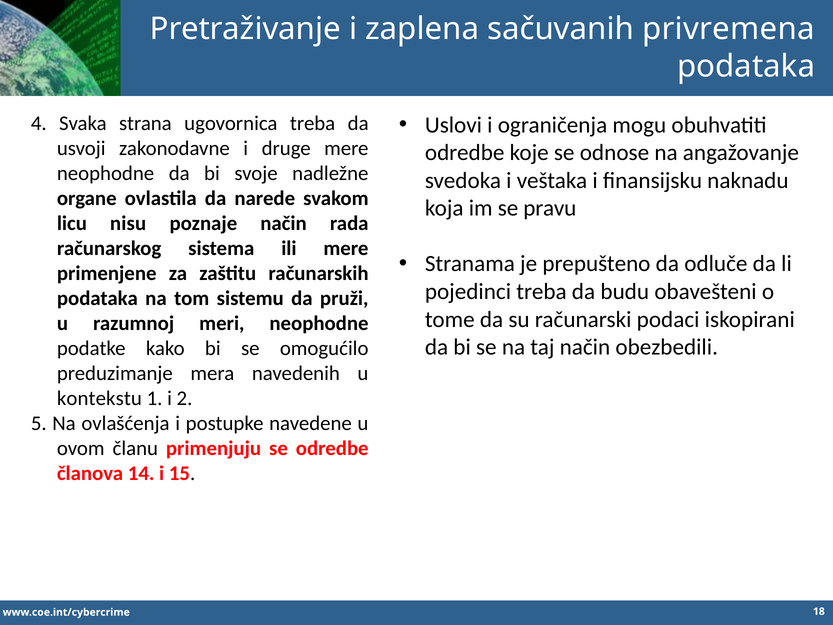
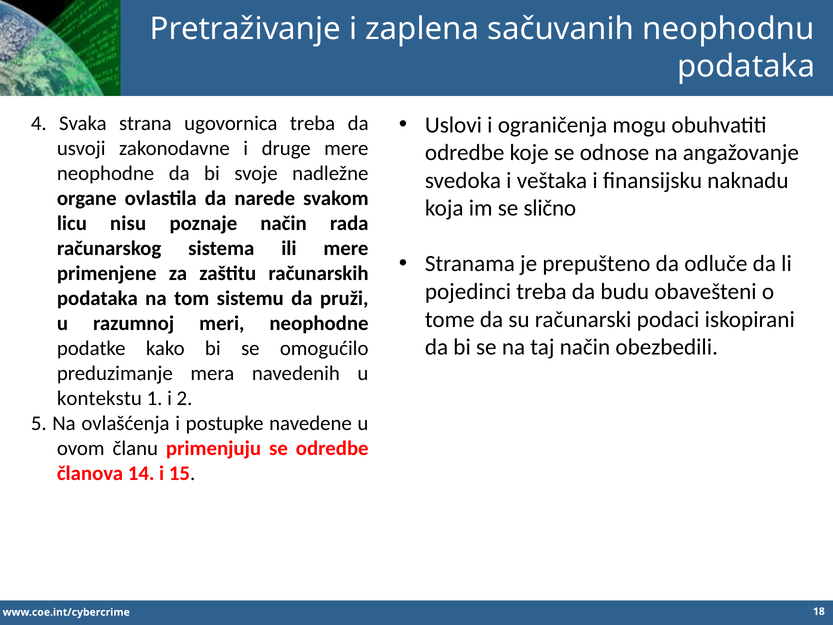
privremena: privremena -> neophodnu (728, 29)
pravu: pravu -> slično (550, 208)
